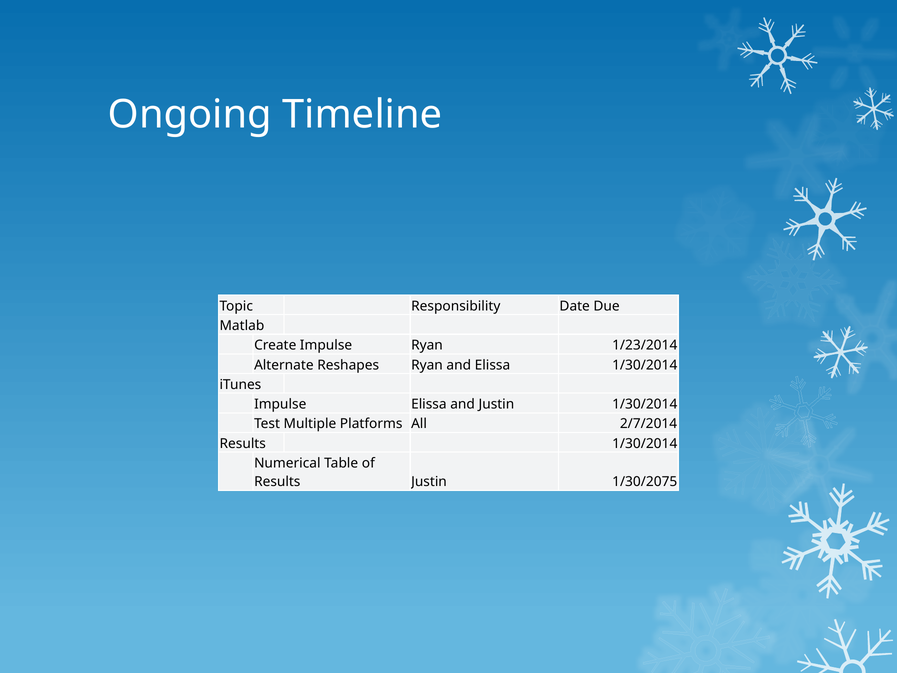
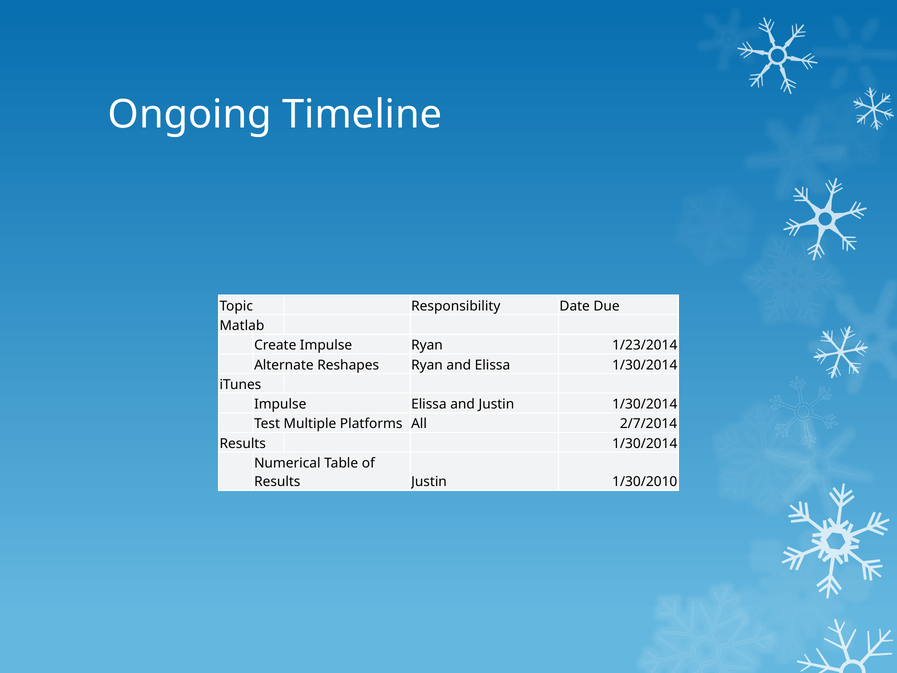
1/30/2075: 1/30/2075 -> 1/30/2010 (645, 482)
